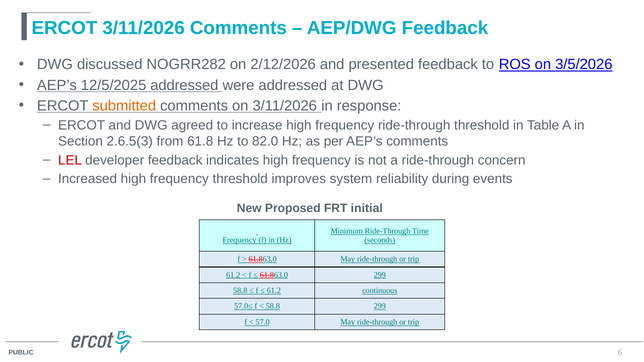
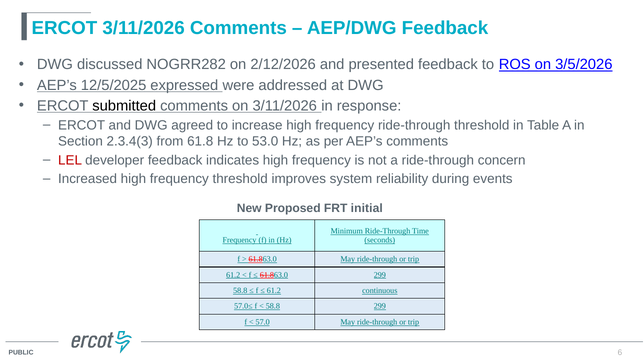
12/5/2025 addressed: addressed -> expressed (184, 85)
submitted colour: orange -> black (124, 106)
2.6.5(3: 2.6.5(3 -> 2.3.4(3 (130, 141)
82.0: 82.0 -> 53.0 (265, 141)
